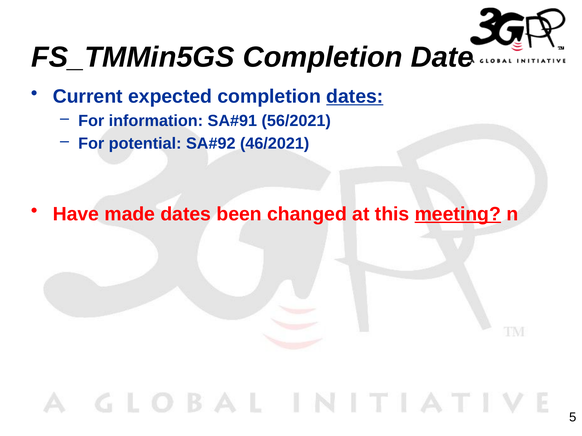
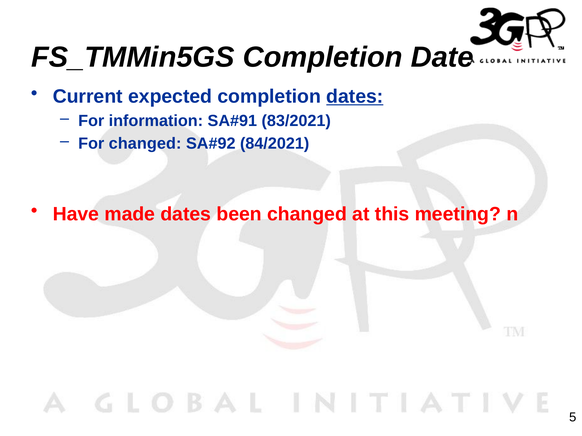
56/2021: 56/2021 -> 83/2021 (296, 121)
For potential: potential -> changed (145, 144)
46/2021: 46/2021 -> 84/2021 (275, 144)
meeting underline: present -> none (458, 214)
